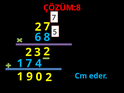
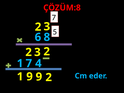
7: 7 -> 3 (47, 27)
9 0: 0 -> 9 (39, 77)
